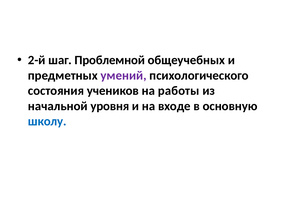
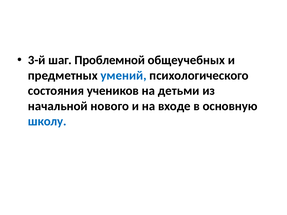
2-й: 2-й -> 3-й (37, 60)
умений colour: purple -> blue (124, 76)
работы: работы -> детьми (179, 91)
уровня: уровня -> нового (110, 106)
